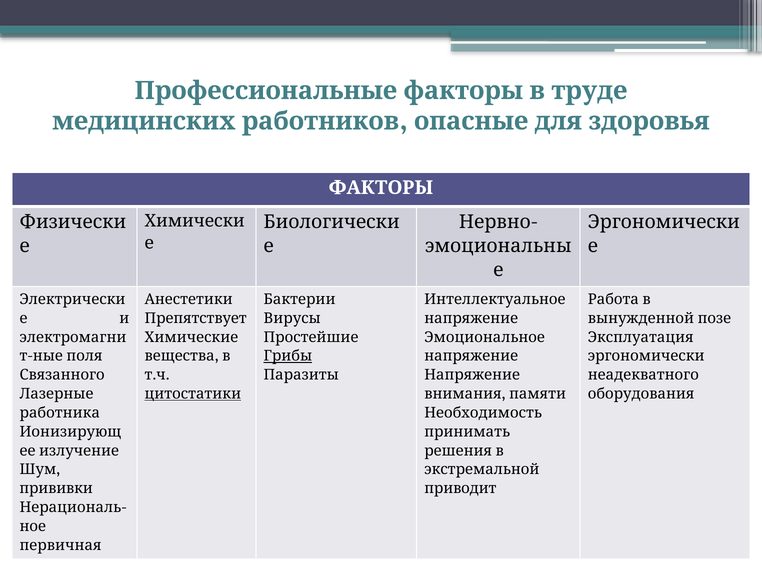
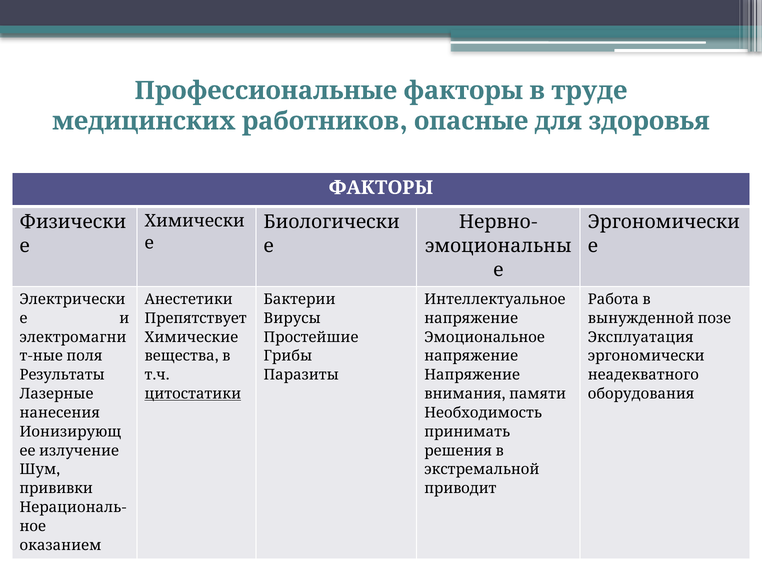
Грибы underline: present -> none (288, 356)
Связанного: Связанного -> Результаты (62, 375)
работника: работника -> нанесения (60, 413)
первичная: первичная -> оказанием (61, 546)
